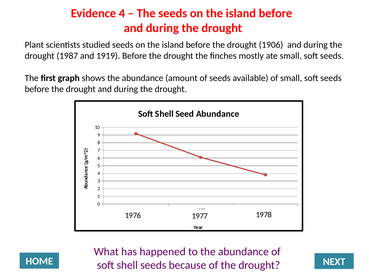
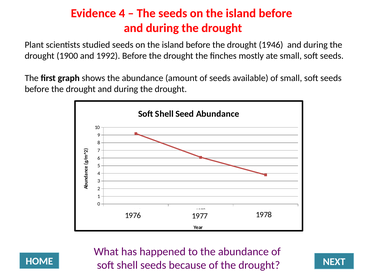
1906: 1906 -> 1946 (271, 45)
1987: 1987 -> 1900 (67, 56)
1919: 1919 -> 1992 (108, 56)
